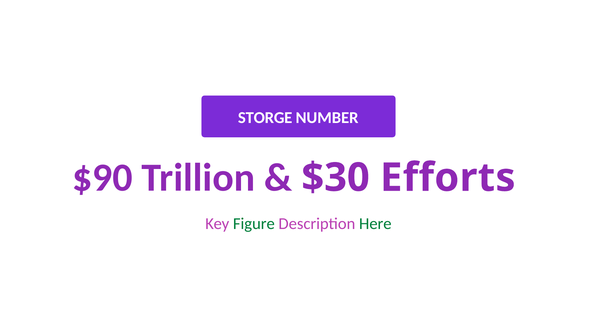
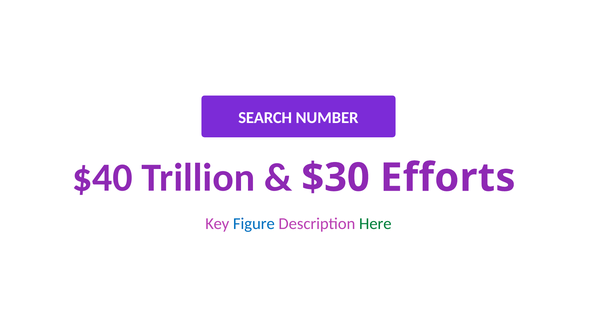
STORGE: STORGE -> SEARCH (265, 117)
$90: $90 -> $40 (102, 178)
Figure colour: green -> blue (254, 224)
